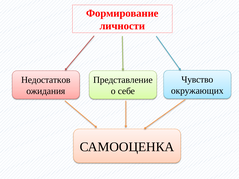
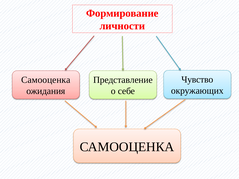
Недостатков: Недостатков -> Самооценка (46, 80)
